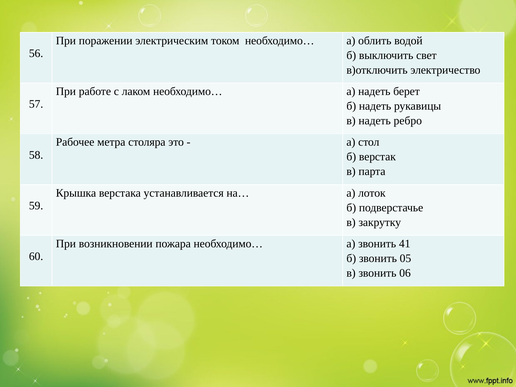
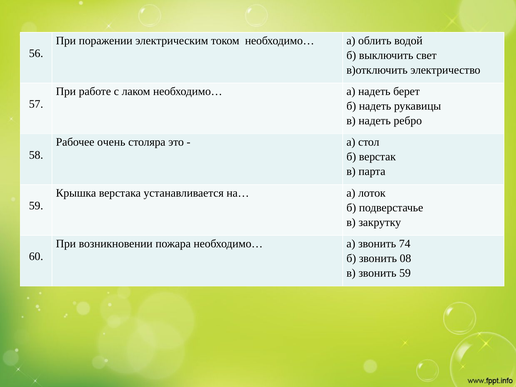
метра: метра -> очень (111, 142)
41: 41 -> 74 (405, 244)
05: 05 -> 08 (405, 258)
звонить 06: 06 -> 59 (405, 273)
